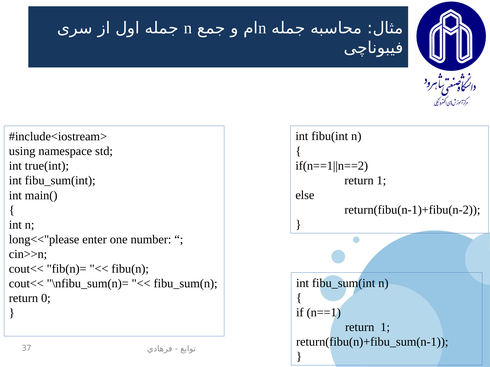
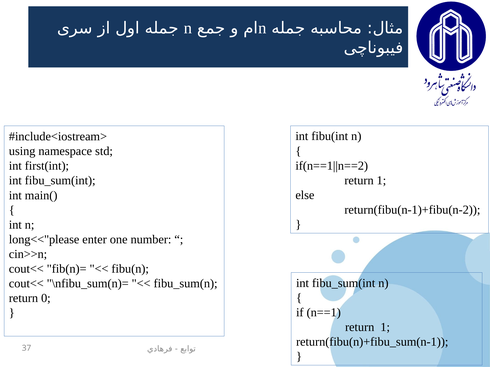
true(int: true(int -> first(int (47, 166)
